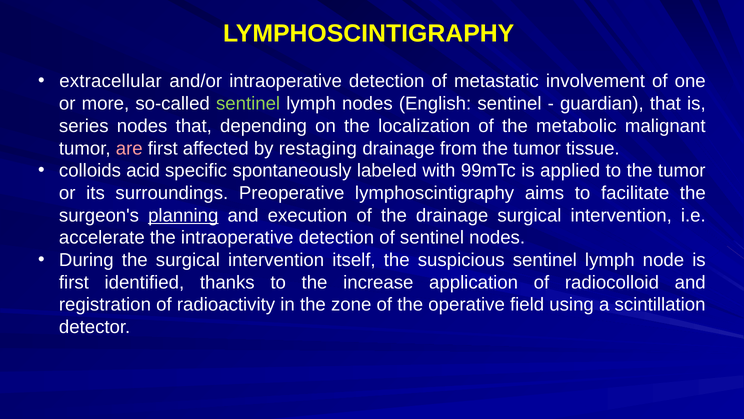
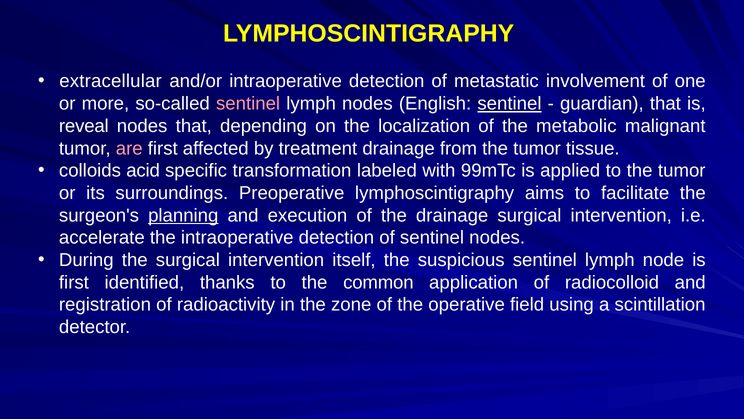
sentinel colour: light green -> pink (248, 104)
sentinel underline: none -> present (509, 104)
series: series -> reveal (84, 126)
restaging: restaging -> treatment (318, 148)
spontaneously: spontaneously -> transformation (292, 171)
increase: increase -> common (378, 282)
